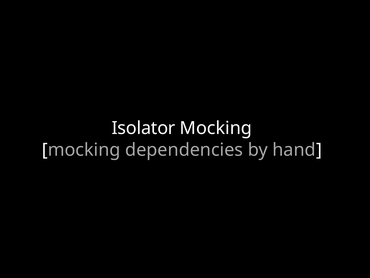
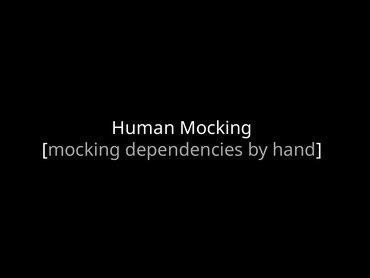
Isolator: Isolator -> Human (143, 128)
